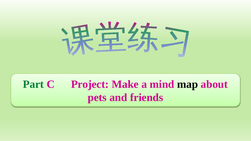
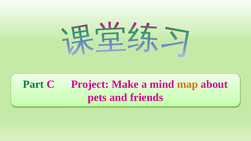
map colour: black -> orange (188, 84)
